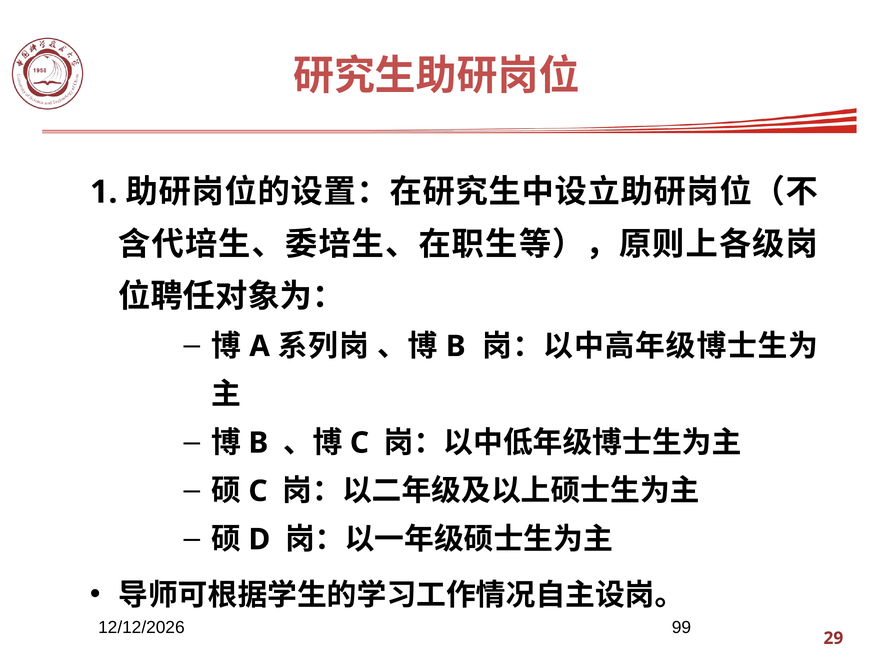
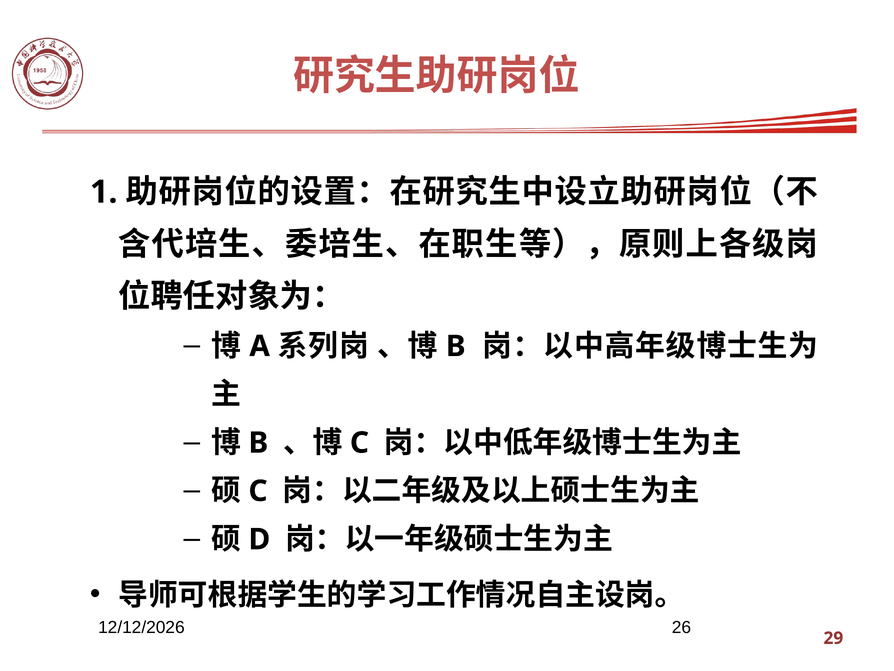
99: 99 -> 26 (681, 627)
